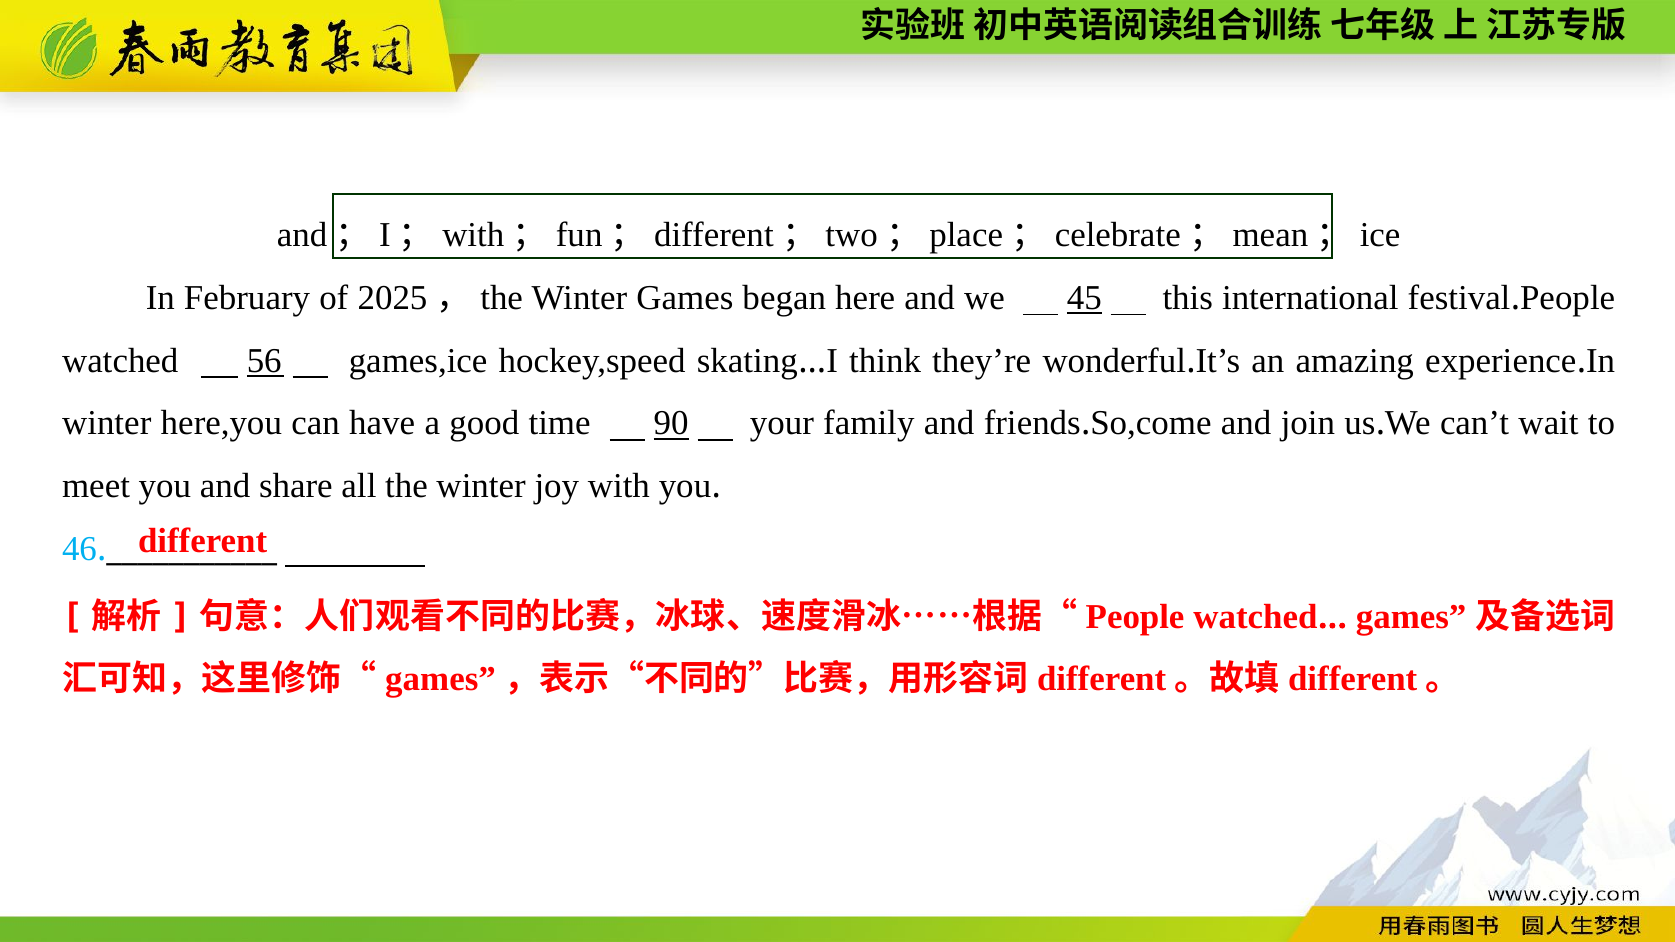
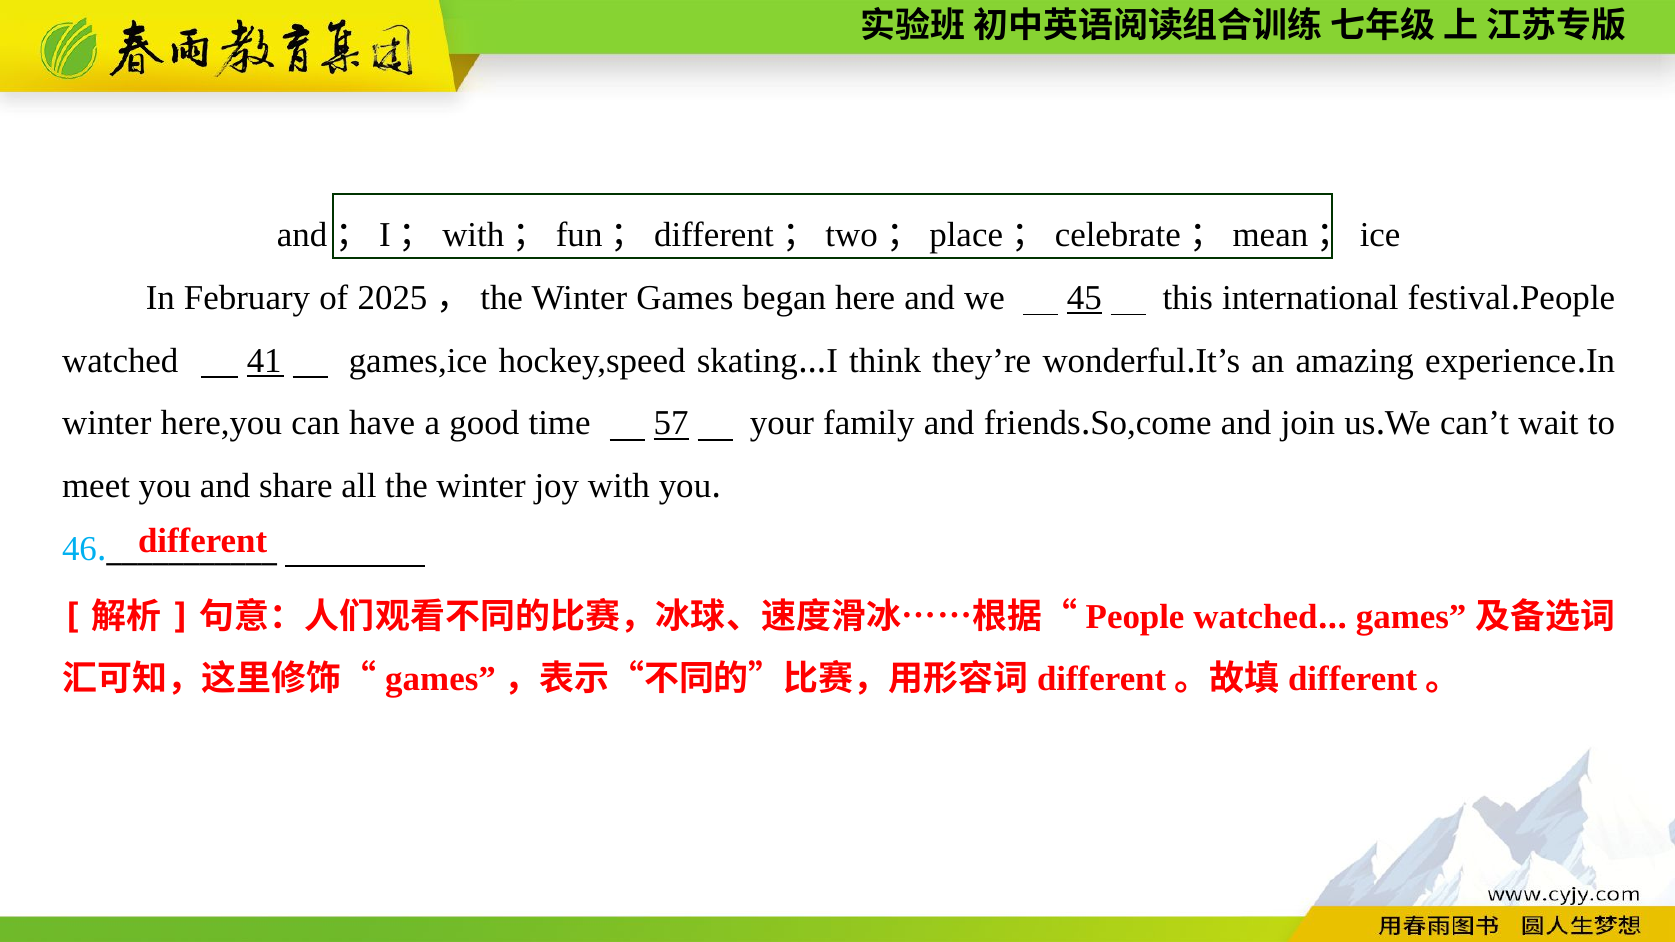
56: 56 -> 41 (264, 361)
90: 90 -> 57 (671, 424)
